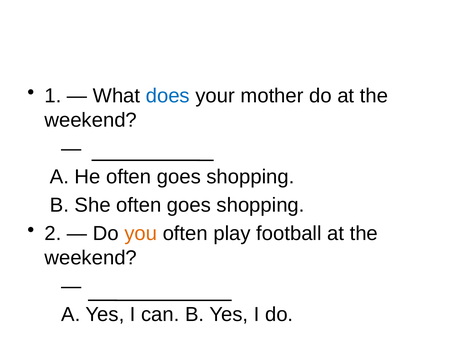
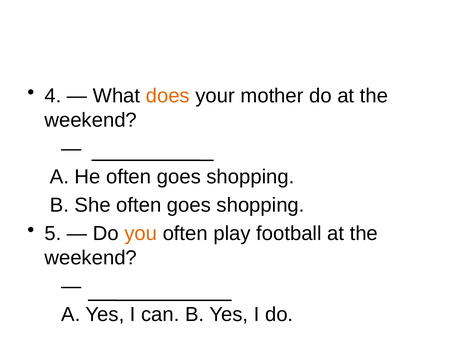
1: 1 -> 4 (53, 96)
does colour: blue -> orange (168, 96)
2: 2 -> 5 (53, 234)
